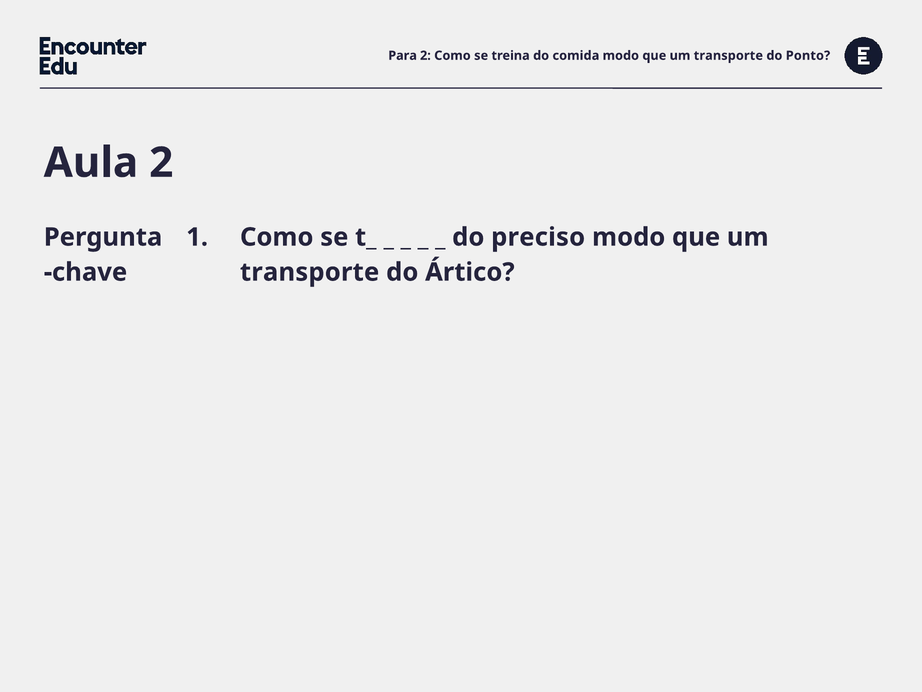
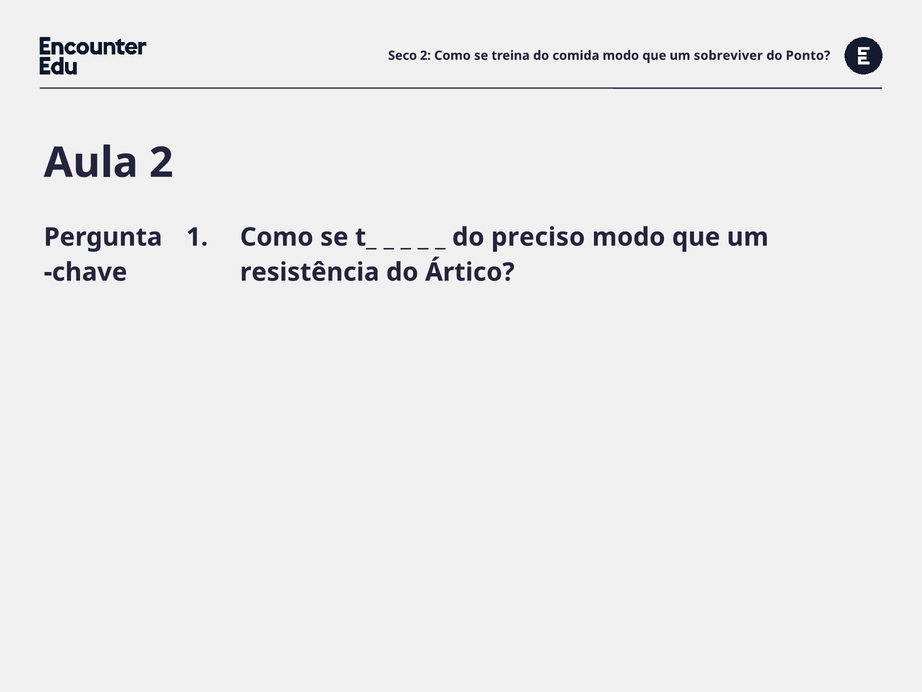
Para: Para -> Seco (403, 56)
transporte: transporte -> sobreviver (728, 56)
transporte: transporte -> resistência (310, 272)
